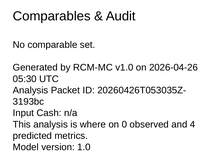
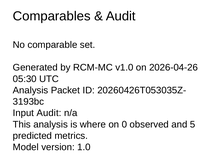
Input Cash: Cash -> Audit (49, 113)
4: 4 -> 5 (193, 125)
